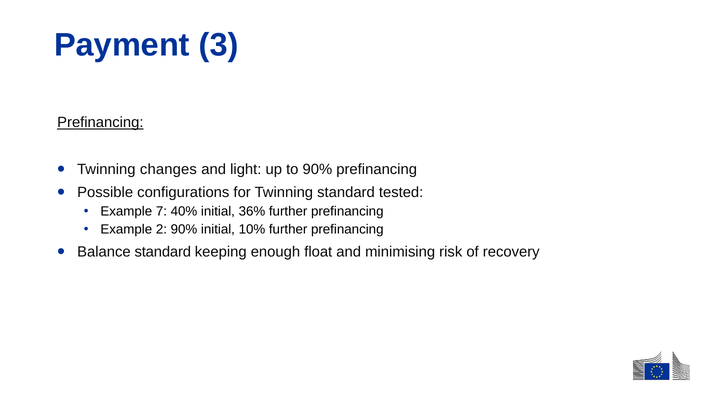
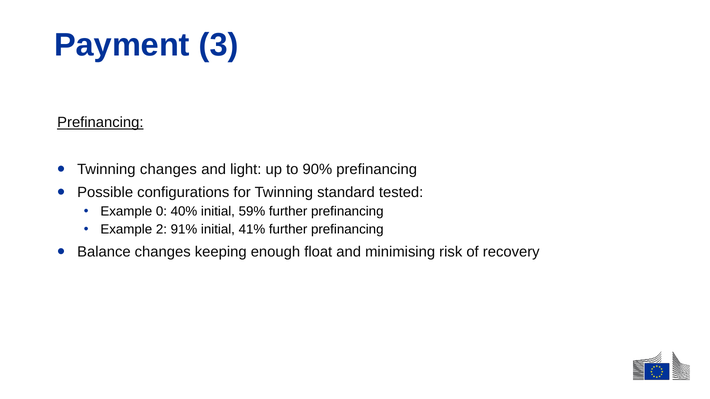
7: 7 -> 0 (161, 212)
36%: 36% -> 59% (252, 212)
2 90%: 90% -> 91% (184, 230)
10%: 10% -> 41% (252, 230)
Balance standard: standard -> changes (163, 252)
